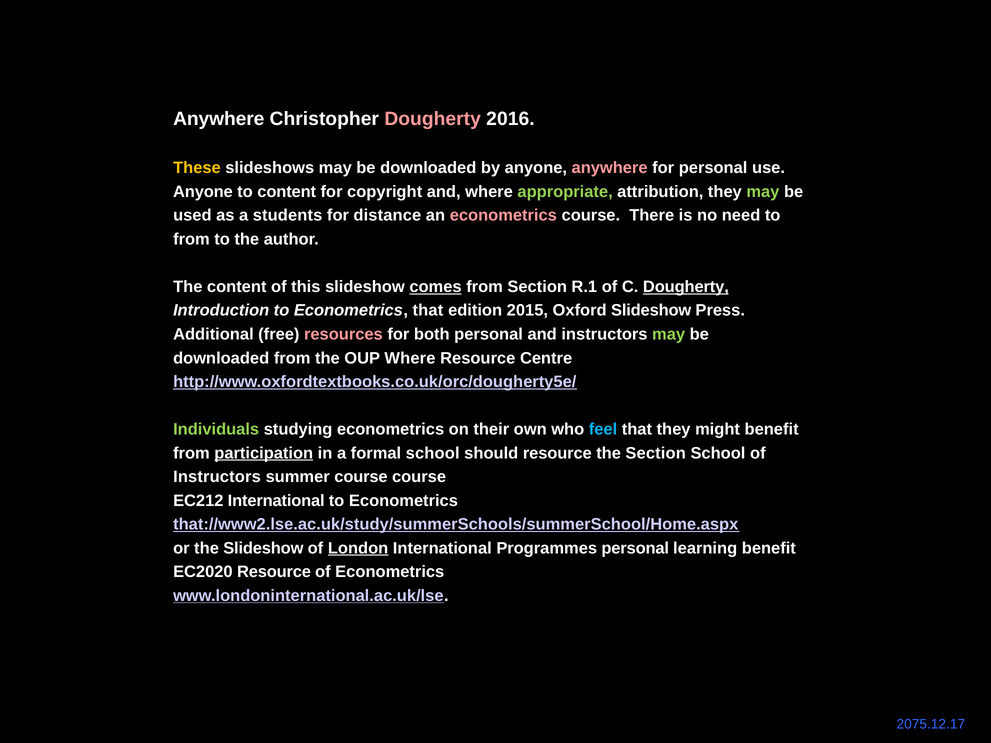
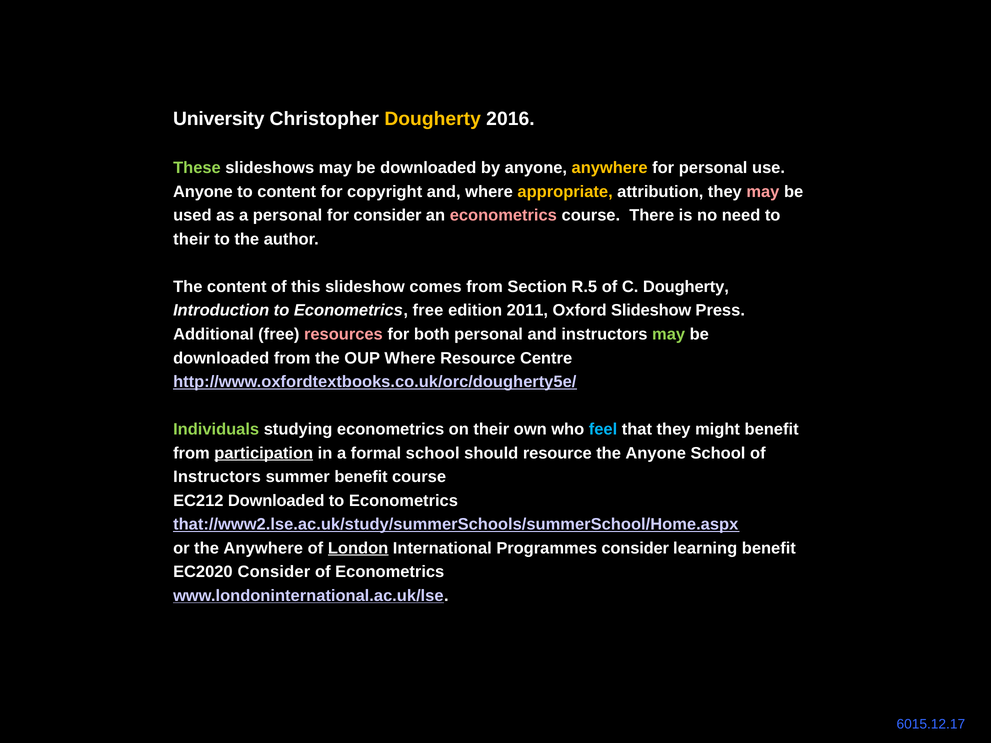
Anywhere: Anywhere -> University (219, 119)
Dougherty colour: pink -> yellow (433, 119)
These colour: yellow -> light green (197, 168)
anywhere colour: pink -> yellow (610, 168)
appropriate colour: light green -> yellow (565, 192)
may colour: light green -> pink (763, 192)
a students: students -> personal (288, 216)
for distance: distance -> consider (387, 216)
from: from -> their (191, 239)
comes underline: present -> none (435, 287)
R.1: R.1 -> R.5 (584, 287)
Dougherty underline: present -> none (686, 287)
Econometrics that: that -> free (428, 311)
2015: 2015 -> 2011 (527, 311)
the Section: Section -> Anyone (656, 453)
summer course: course -> benefit (361, 477)
EC212 International: International -> Downloaded (276, 501)
the Slideshow: Slideshow -> Anywhere (263, 548)
Programmes personal: personal -> consider (635, 548)
EC2020 Resource: Resource -> Consider (274, 572)
2075.12.17: 2075.12.17 -> 6015.12.17 (931, 724)
